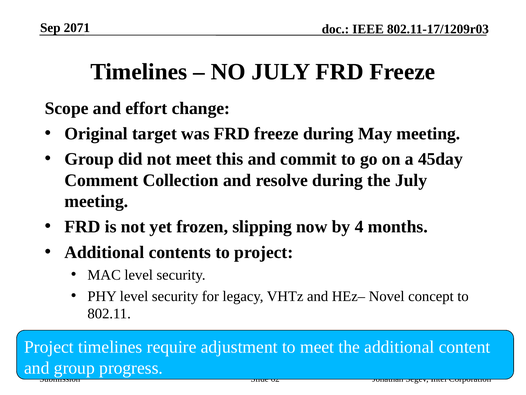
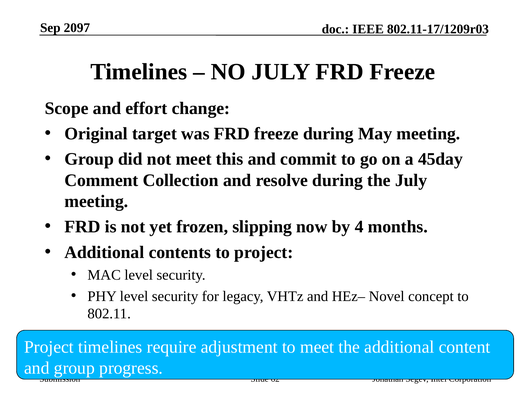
2071: 2071 -> 2097 (77, 28)
